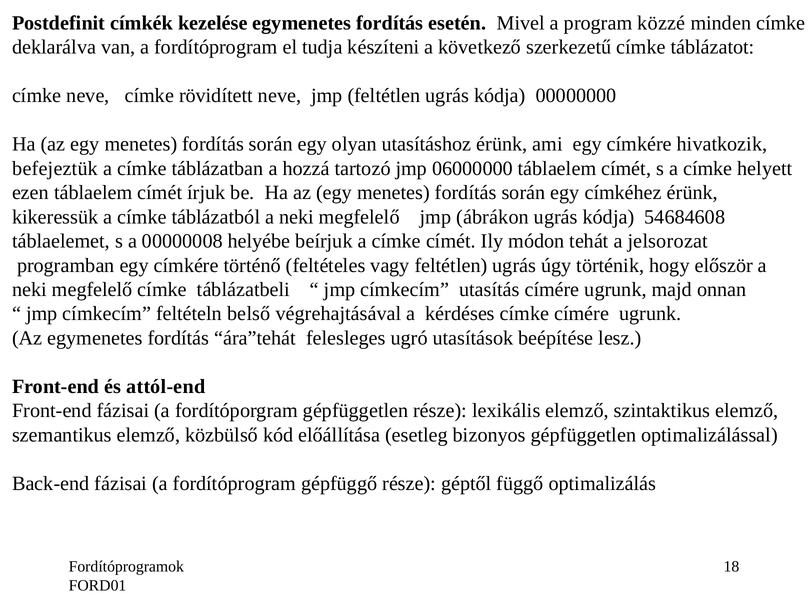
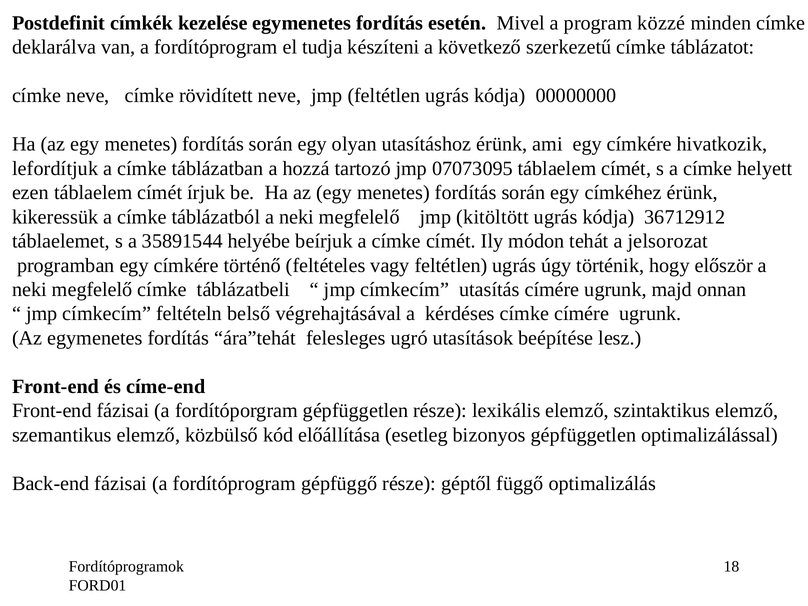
befejeztük: befejeztük -> lefordítjuk (55, 168)
06000000: 06000000 -> 07073095 (472, 168)
ábrákon: ábrákon -> kitöltött (493, 217)
54684608: 54684608 -> 36712912 (685, 217)
00000008: 00000008 -> 35891544 (182, 241)
attól-end: attól-end -> címe-end (166, 387)
